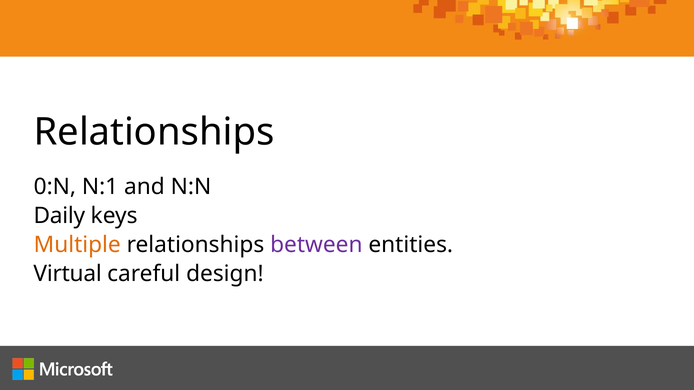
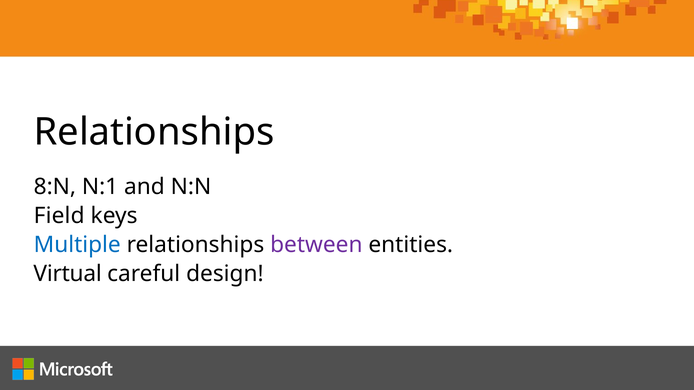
0:N: 0:N -> 8:N (55, 187)
Daily: Daily -> Field (59, 216)
Multiple colour: orange -> blue (77, 245)
